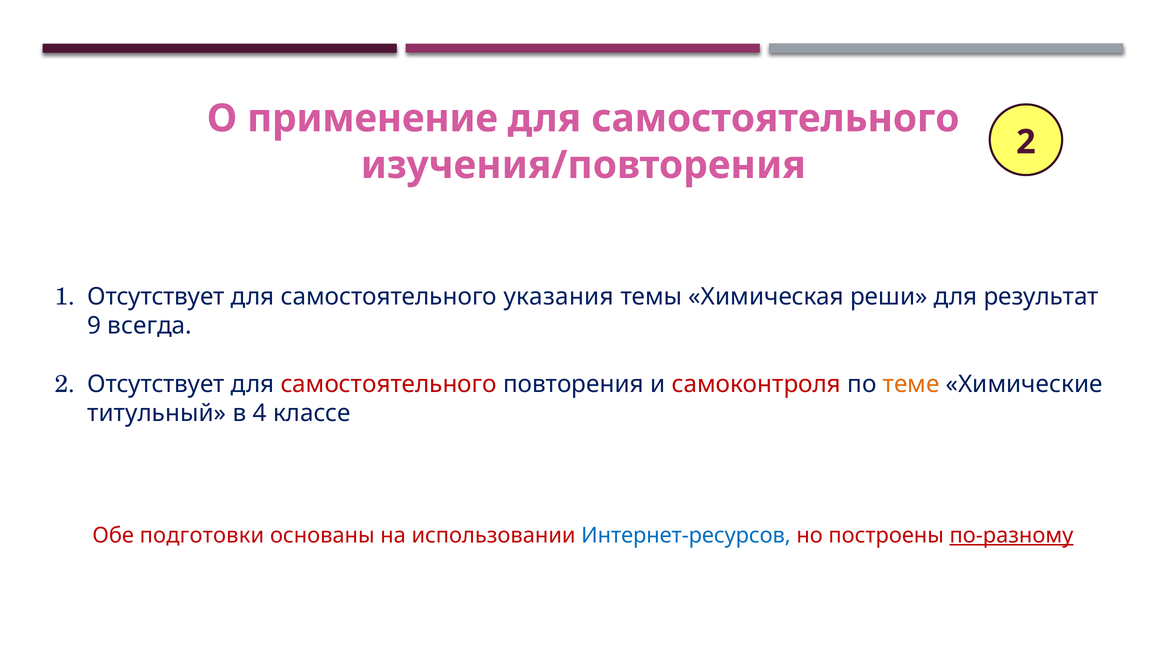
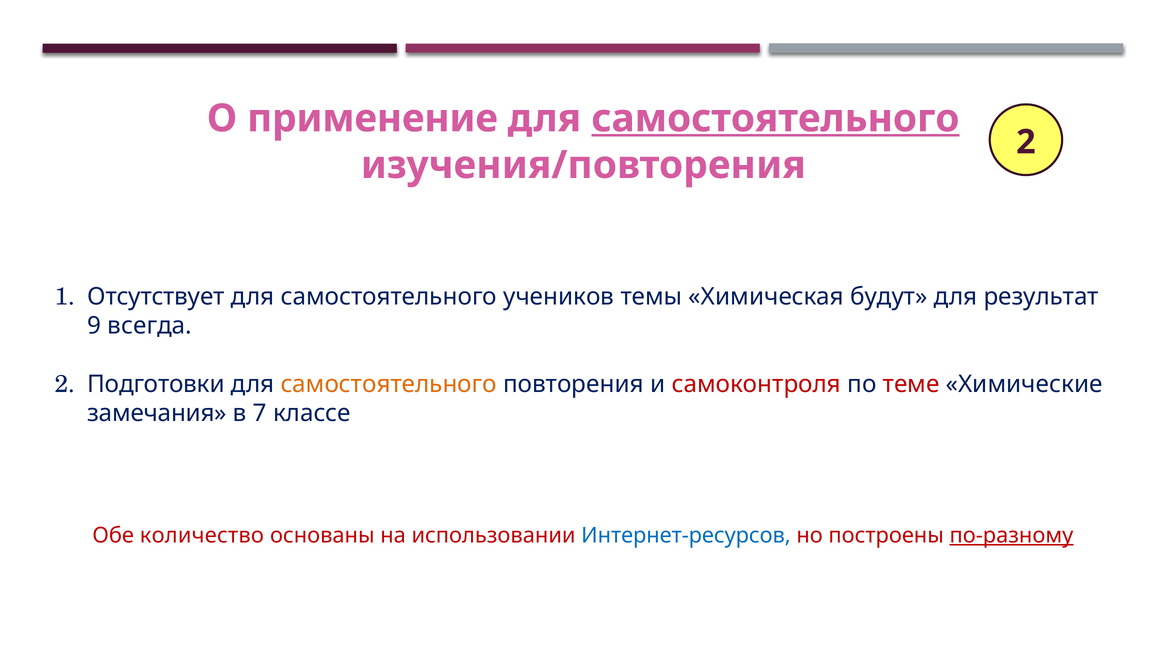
самостоятельного underline: none -> present (775, 118)
указания: указания -> учеников (559, 296)
реши: реши -> будут (889, 296)
2 Отсутствует: Отсутствует -> Подготовки (156, 384)
самостоятельного colour: red -> orange (389, 384)
теме colour: orange -> red (911, 384)
титульный: титульный -> замечания (157, 413)
4: 4 -> 7 (260, 413)
подготовки: подготовки -> количество (202, 535)
